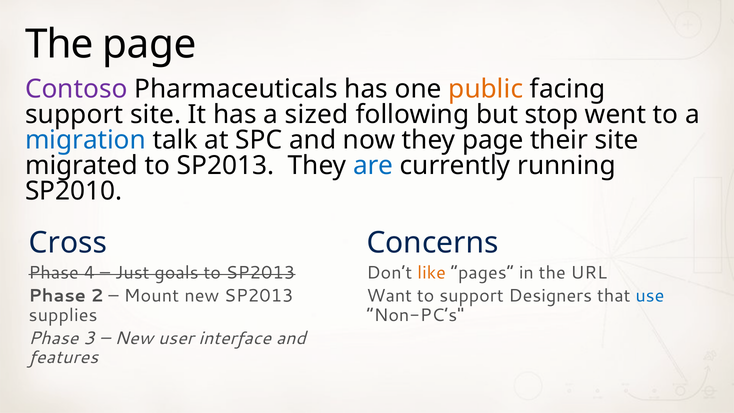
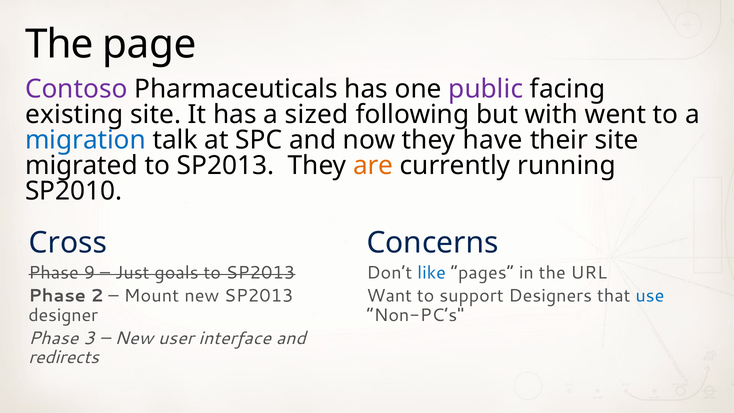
public colour: orange -> purple (486, 89)
support: support -> existing (74, 114)
stop: stop -> with (551, 114)
they page: page -> have (493, 140)
are colour: blue -> orange (373, 165)
4: 4 -> 9 (89, 273)
like colour: orange -> blue (432, 273)
supplies: supplies -> designer (63, 315)
features: features -> redirects (64, 357)
